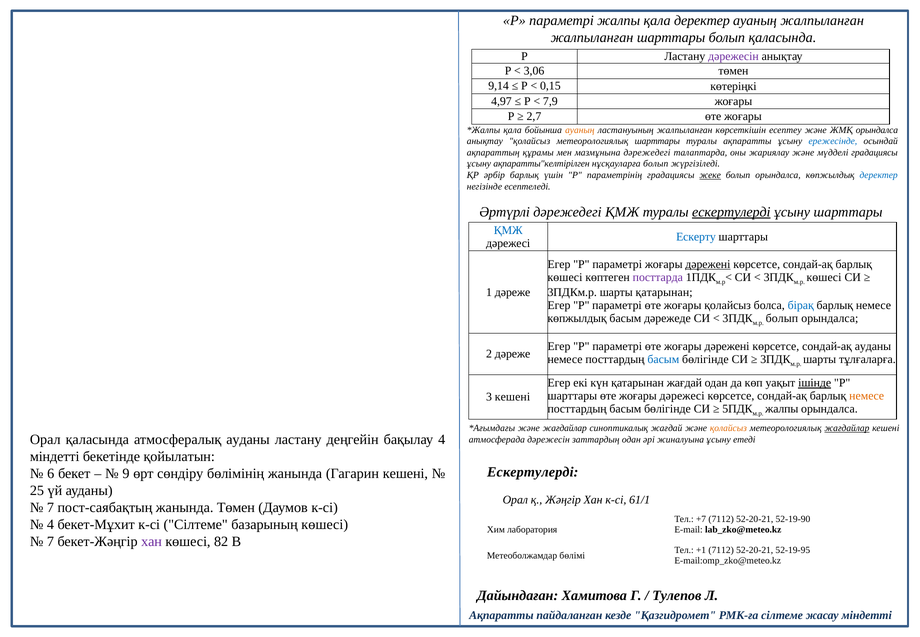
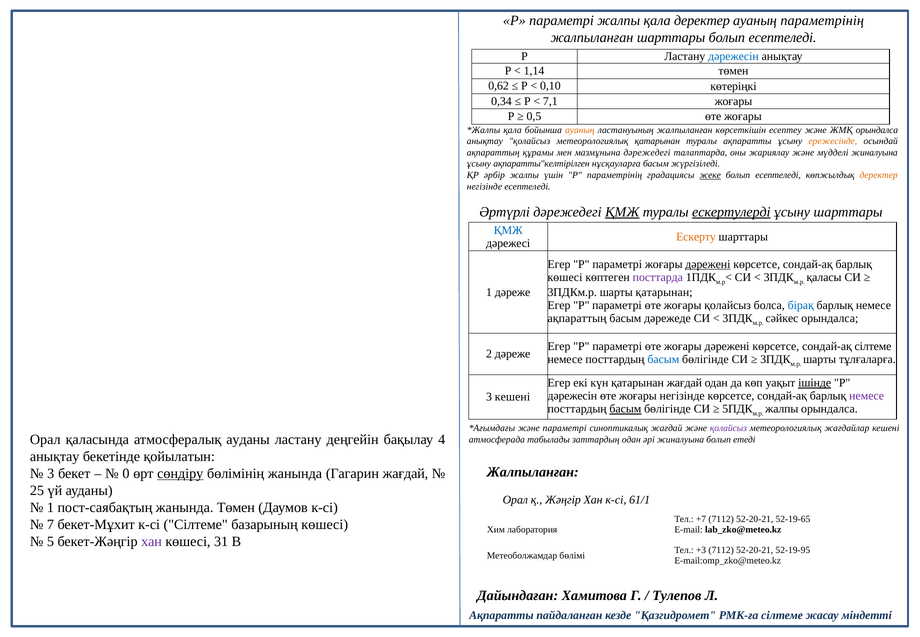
ауаның жалпыланған: жалпыланған -> параметрінің (822, 21)
қаласында: қаласында -> есептеледі (783, 38)
дәрежесін colour: purple -> blue (733, 56)
3,06: 3,06 -> 1,14 (534, 71)
9,14: 9,14 -> 0,62 (499, 86)
0,15: 0,15 -> 0,10 (550, 86)
4,97: 4,97 -> 0,34 (501, 101)
7,9: 7,9 -> 7,1 (550, 101)
2,7: 2,7 -> 0,5 (534, 116)
метеорологиялық шарттары: шарттары -> қатарынан (657, 141)
ережесінде colour: blue -> orange (833, 141)
мүдделі градациясы: градациясы -> жиналуына (875, 152)
нұсқауларға болып: болып -> басым (656, 164)
әрбір барлық: барлық -> жалпы (524, 175)
орындалса: орындалса -> есептеледі (778, 175)
деректер colour: blue -> orange (879, 175)
ҚМЖ underline: none -> present (622, 212)
Ескерту colour: blue -> orange (696, 237)
көшесі: көшесі -> қаласы (824, 277)
көпжылдық: көпжылдық -> ақпараттың (577, 318)
болып: болып -> сәйкес (782, 318)
сондай-ақ ауданы: ауданы -> сілтеме (873, 346)
шарттары: шарттары -> дәрежесін (572, 396)
жоғары дәрежесі: дәрежесі -> негізінде (682, 396)
немесе colour: orange -> purple (867, 396)
басым underline: none -> present (625, 409)
және жағдайлар: жағдайлар -> параметрі (565, 428)
қолайсыз colour: orange -> purple (728, 428)
жағдайлар underline: present -> none (847, 428)
атмосферада дәрежесін: дәрежесін -> табылады (549, 440)
жиналуына ұсыну: ұсыну -> болып (719, 440)
міндетті: міндетті -> анықтау (55, 457)
Ескертулерді: Ескертулерді -> Жалпыланған (533, 472)
6: 6 -> 3 (51, 474)
9: 9 -> 0 (126, 474)
сөндіру underline: none -> present (180, 474)
Гагарин кешені: кешені -> жағдай (405, 474)
7: 7 -> 1 (50, 508)
52-19-90: 52-19-90 -> 52-19-65 (793, 519)
4: 4 -> 7 (50, 525)
7: 7 -> 5 (50, 542)
82: 82 -> 31 (221, 542)
+1: +1 -> +3 (701, 550)
